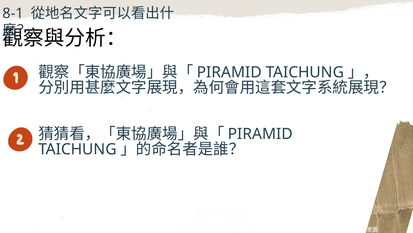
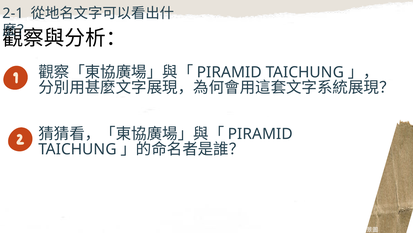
8-1: 8-1 -> 2-1 (13, 13)
